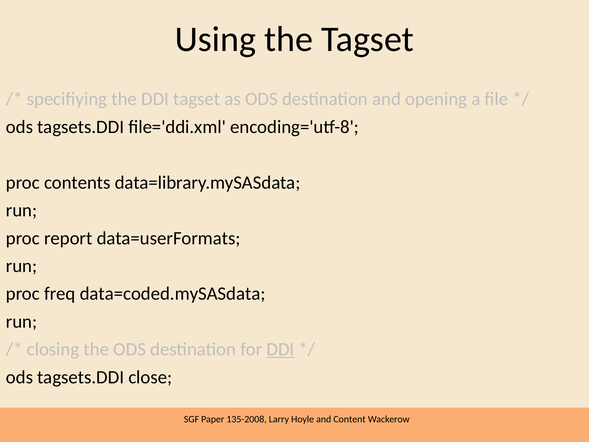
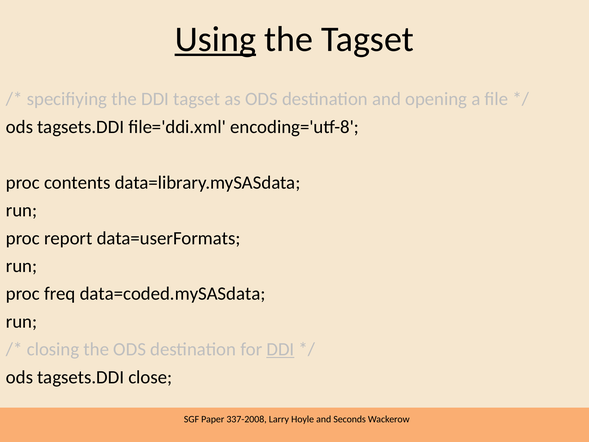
Using underline: none -> present (215, 39)
135-2008: 135-2008 -> 337-2008 (247, 419)
Content: Content -> Seconds (350, 419)
